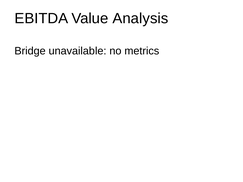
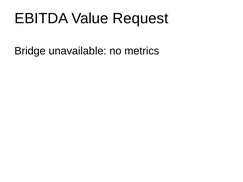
Analysis: Analysis -> Request (140, 18)
